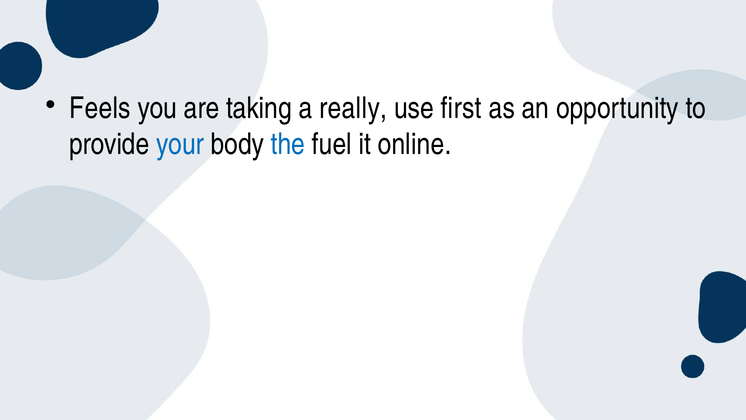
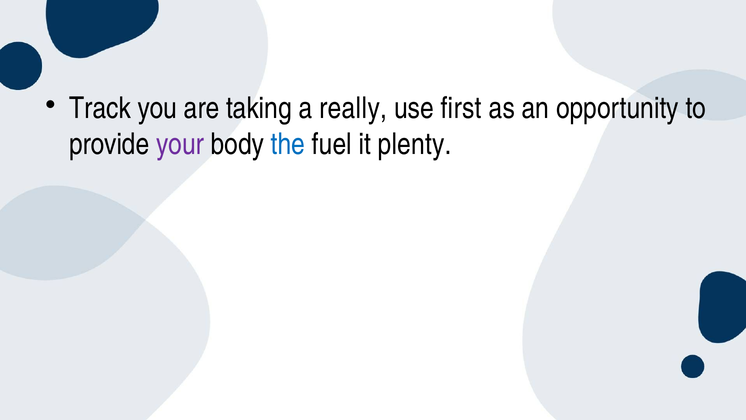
Feels: Feels -> Track (100, 108)
your colour: blue -> purple (180, 144)
online: online -> plenty (415, 144)
